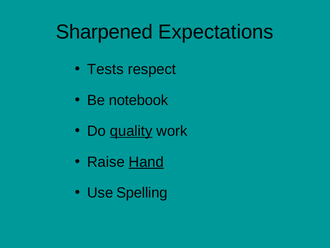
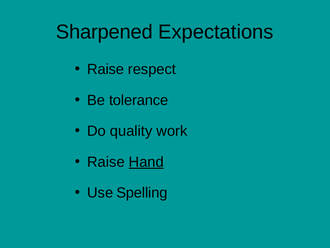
Tests: Tests -> Raise (106, 69)
notebook: notebook -> tolerance (139, 100)
quality underline: present -> none (131, 131)
